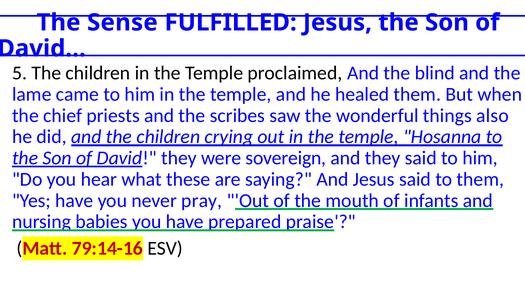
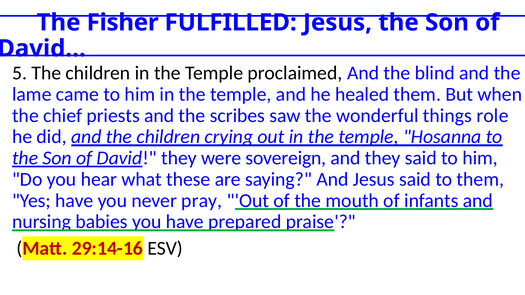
Sense: Sense -> Fisher (123, 23)
also: also -> role (492, 116)
79:14-16: 79:14-16 -> 29:14-16 (107, 249)
